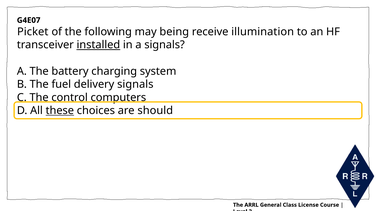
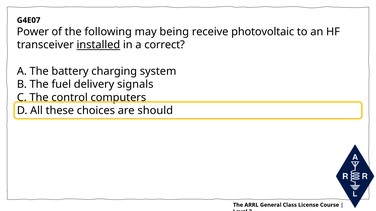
Picket: Picket -> Power (33, 32)
illumination: illumination -> photovoltaic (263, 32)
a signals: signals -> correct (165, 45)
these underline: present -> none (60, 111)
